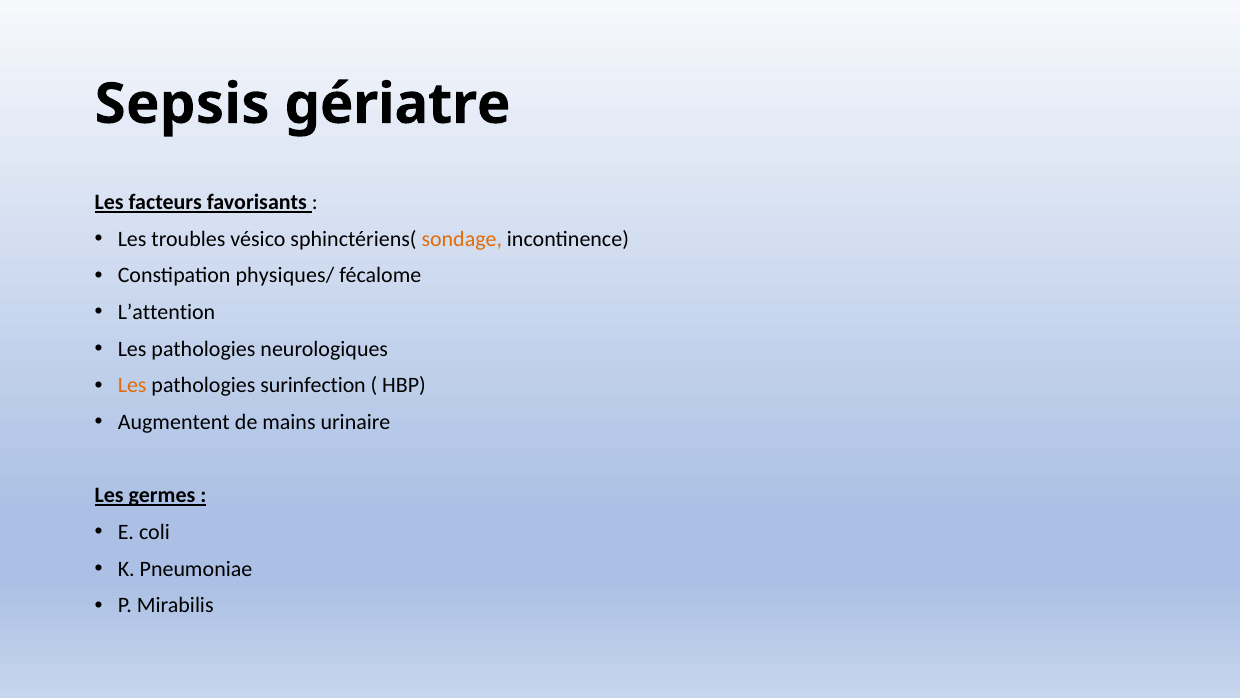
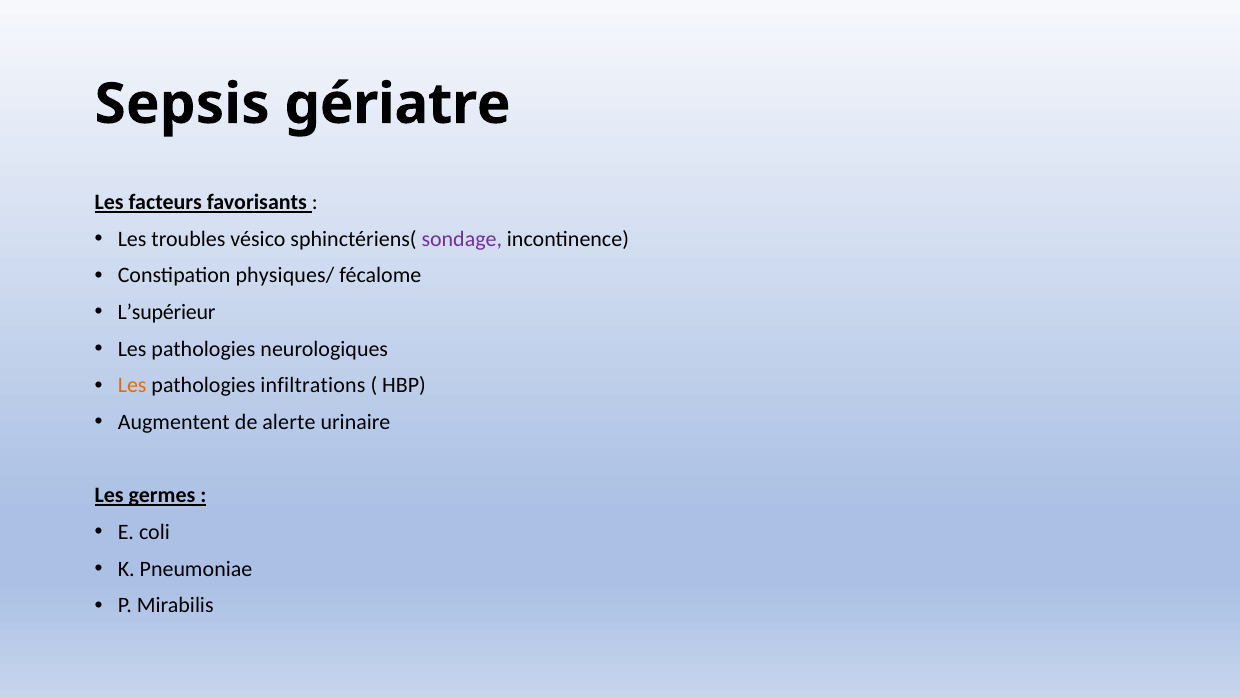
sondage colour: orange -> purple (462, 239)
L’attention: L’attention -> L’supérieur (167, 312)
surinfection: surinfection -> infiltrations (313, 385)
mains: mains -> alerte (289, 422)
